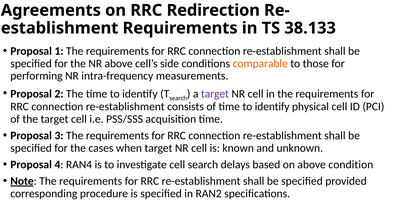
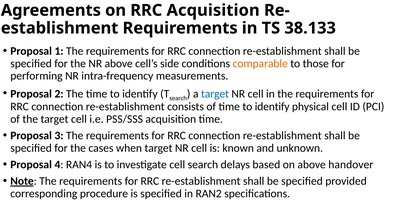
RRC Redirection: Redirection -> Acquisition (213, 10)
target colour: purple -> blue (215, 94)
condition: condition -> handover (351, 164)
